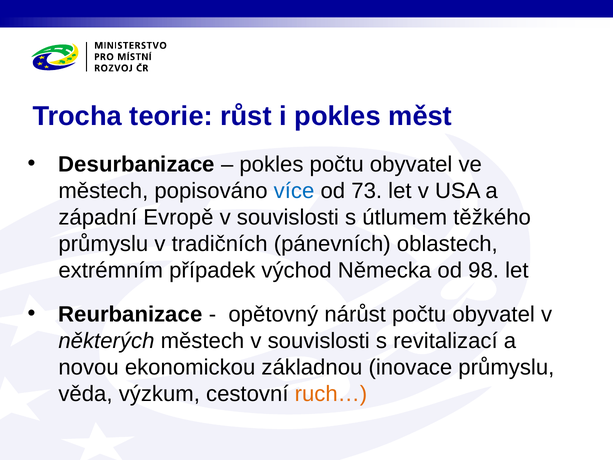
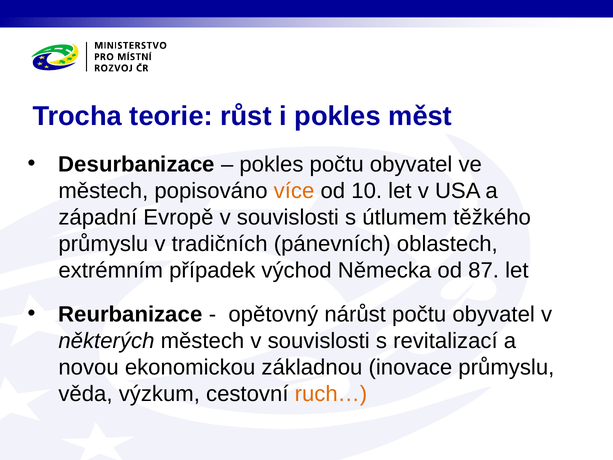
více colour: blue -> orange (294, 191)
73: 73 -> 10 (367, 191)
98: 98 -> 87 (484, 270)
